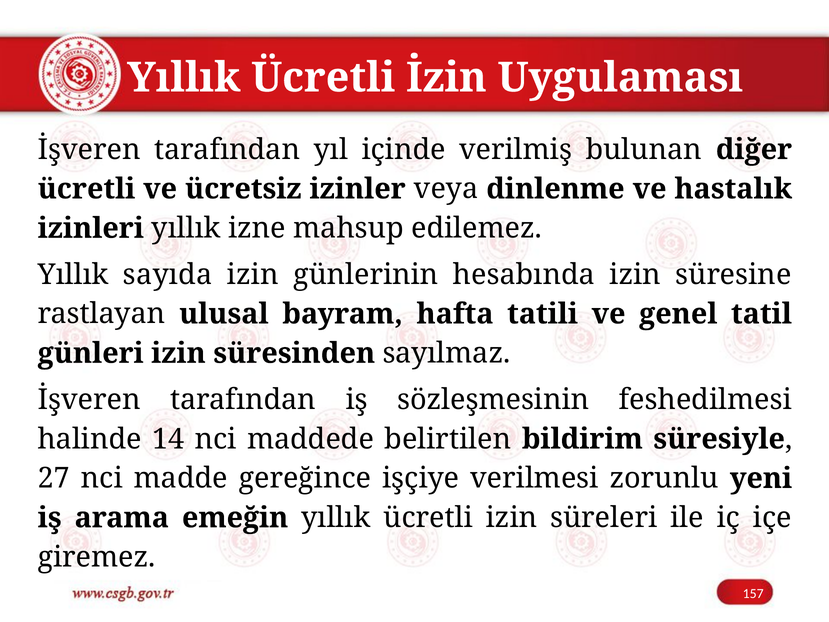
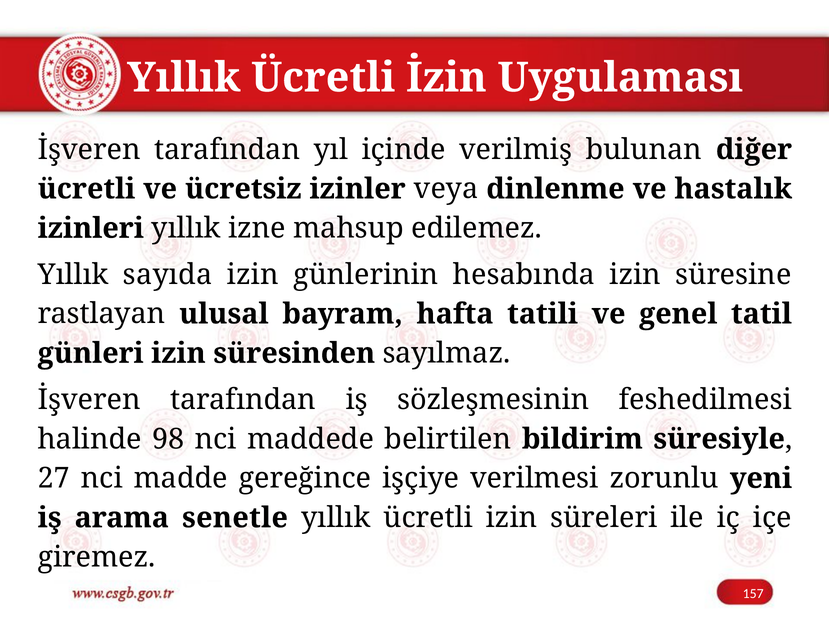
14: 14 -> 98 (168, 439)
emeğin: emeğin -> senetle (235, 518)
